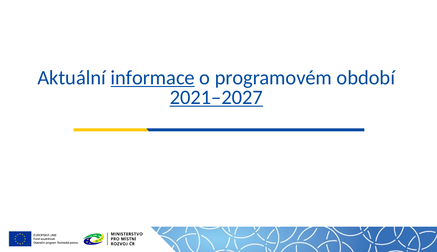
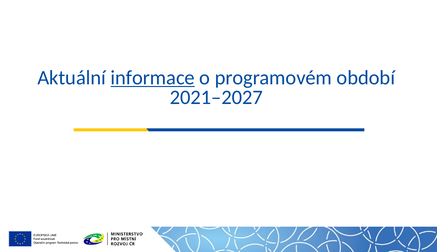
2021–2027 underline: present -> none (216, 97)
